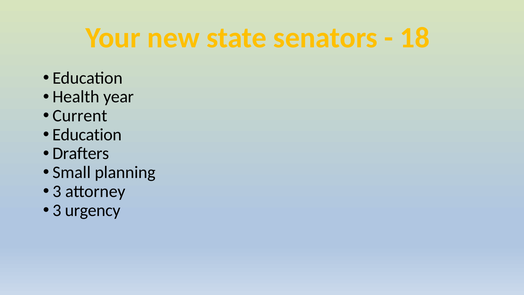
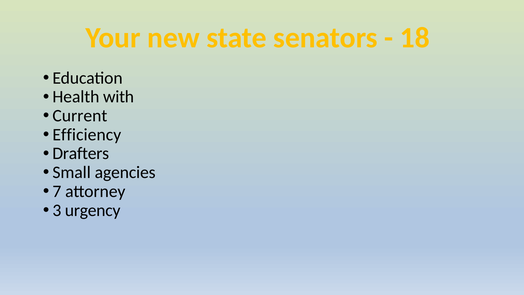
year: year -> with (119, 97)
Education: Education -> Efficiency (87, 135)
planning: planning -> agencies (125, 172)
3: 3 -> 7 (57, 191)
